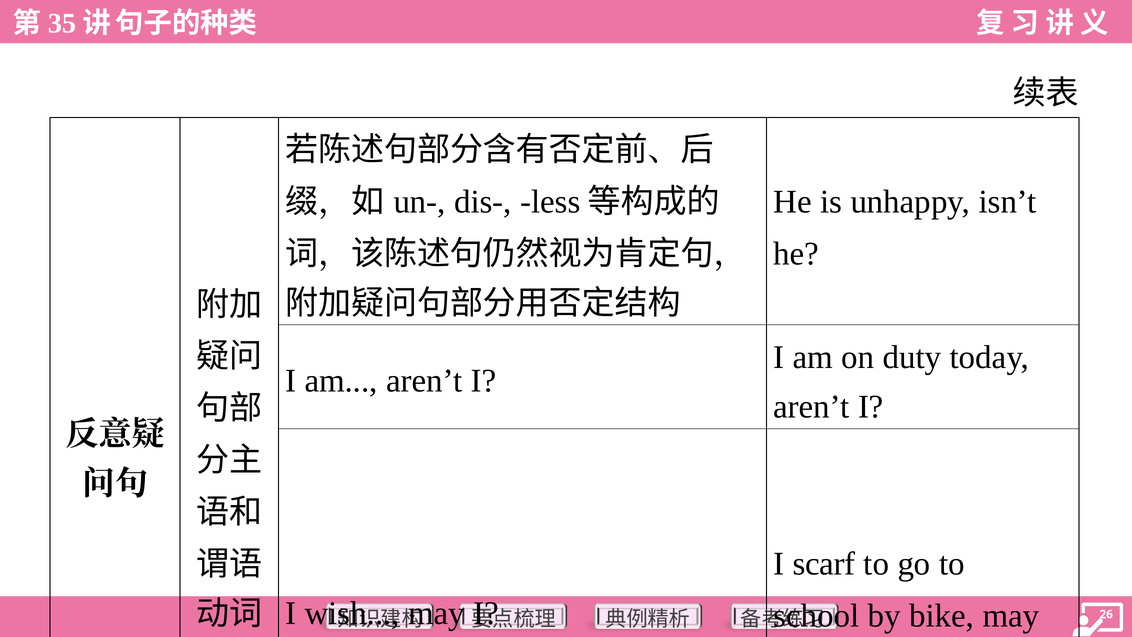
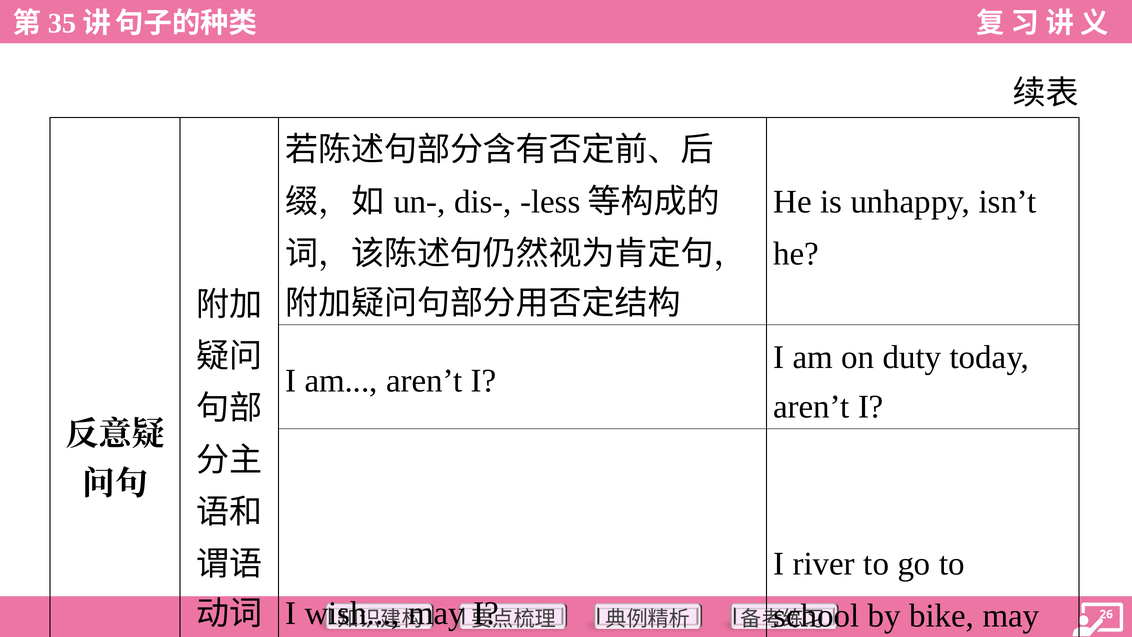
scarf: scarf -> river (824, 564)
